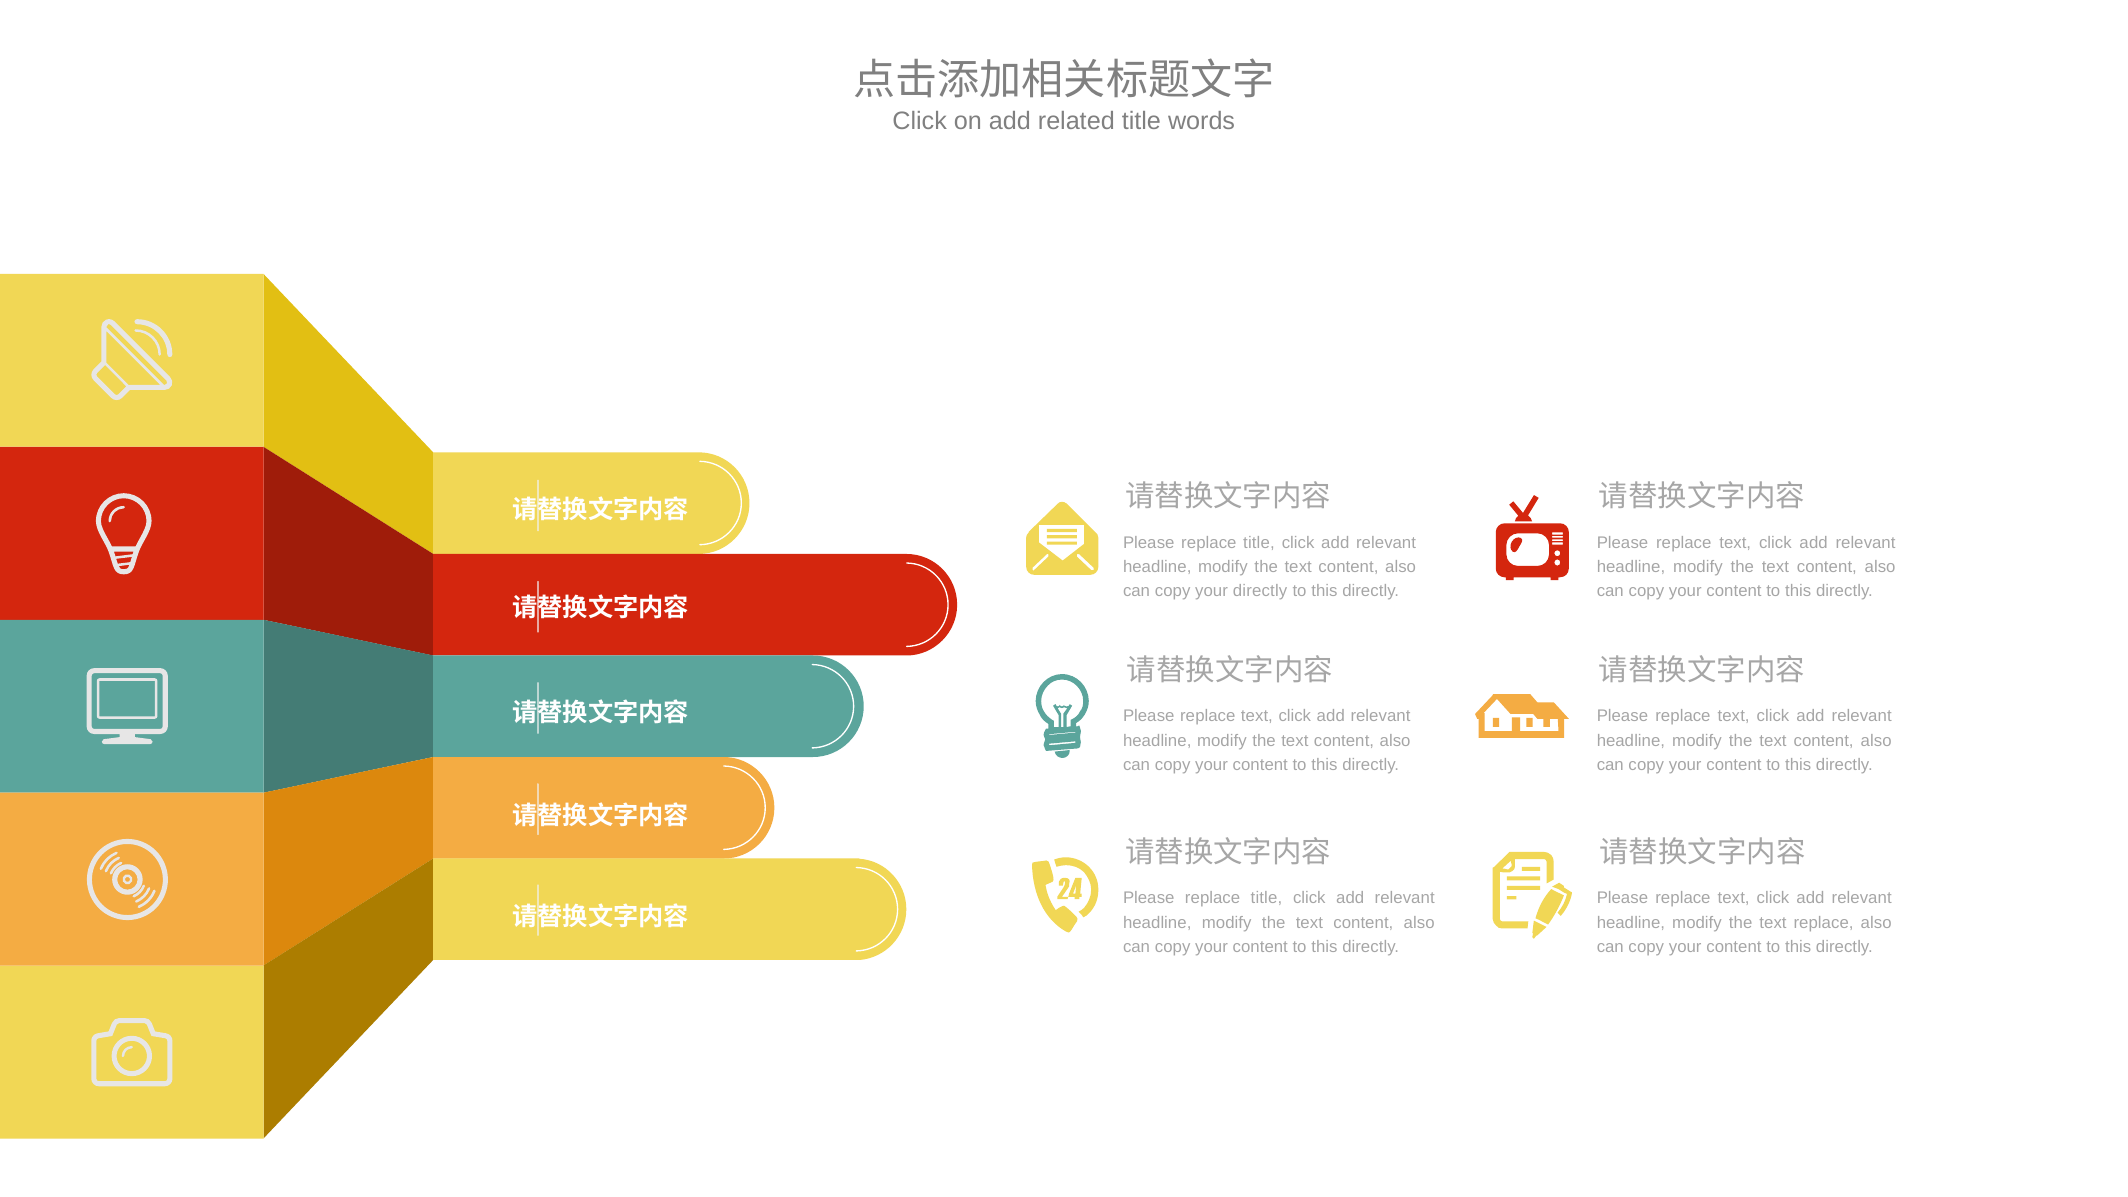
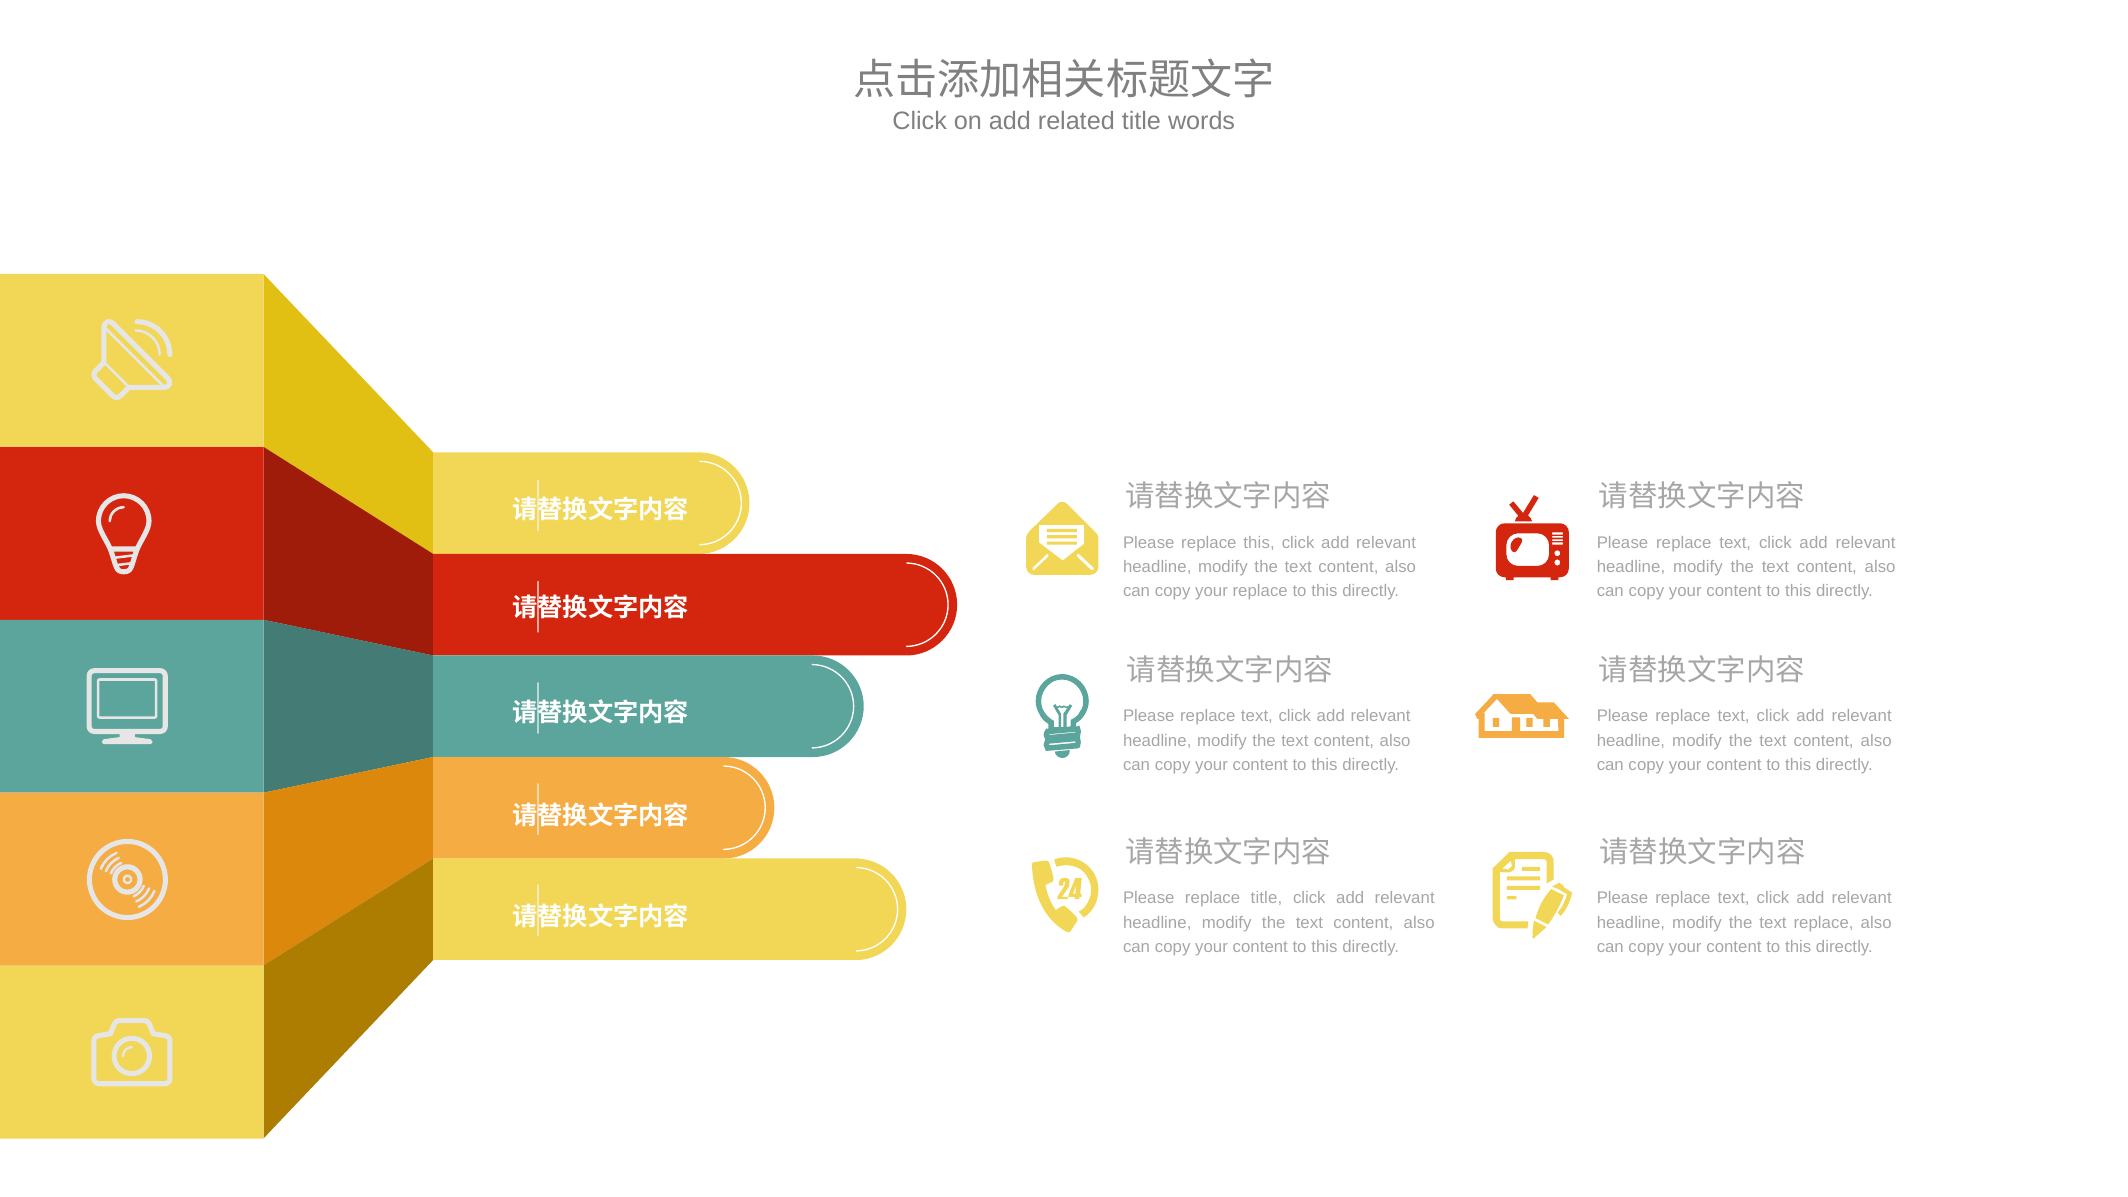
title: title -> this (1259, 543)
your directly: directly -> replace (1260, 591)
